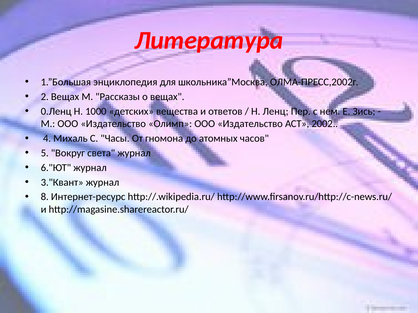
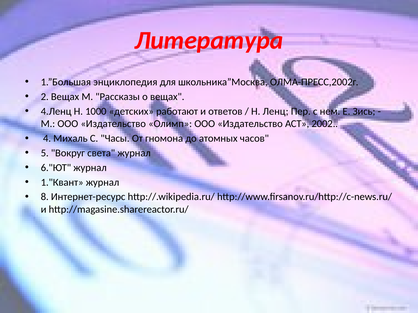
0.Ленц: 0.Ленц -> 4.Ленц (56, 112)
вещества: вещества -> работают (177, 112)
3."Квант: 3."Квант -> 1."Квант (62, 183)
